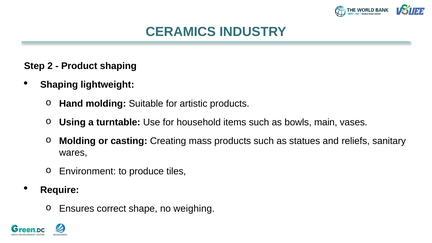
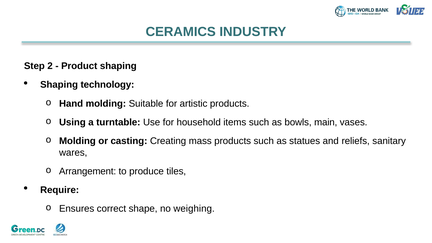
lightweight: lightweight -> technology (107, 85)
Environment: Environment -> Arrangement (88, 171)
